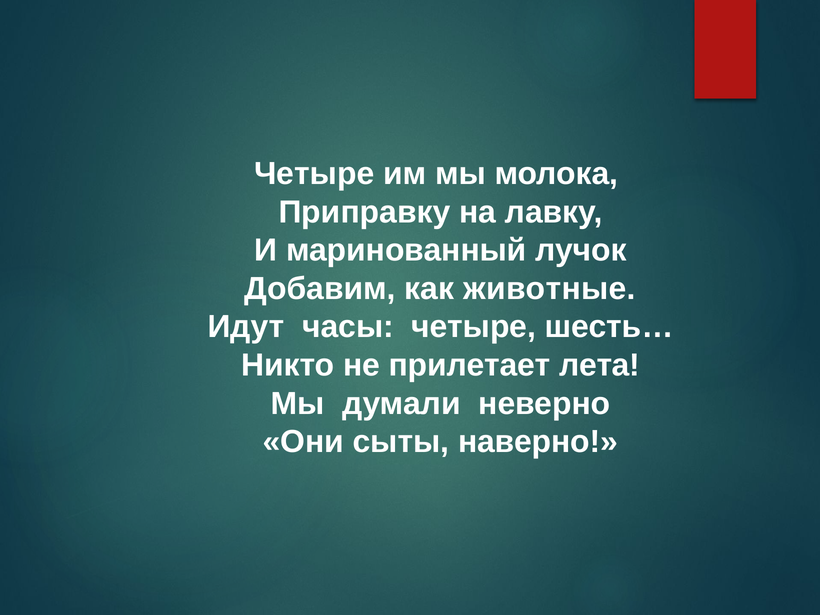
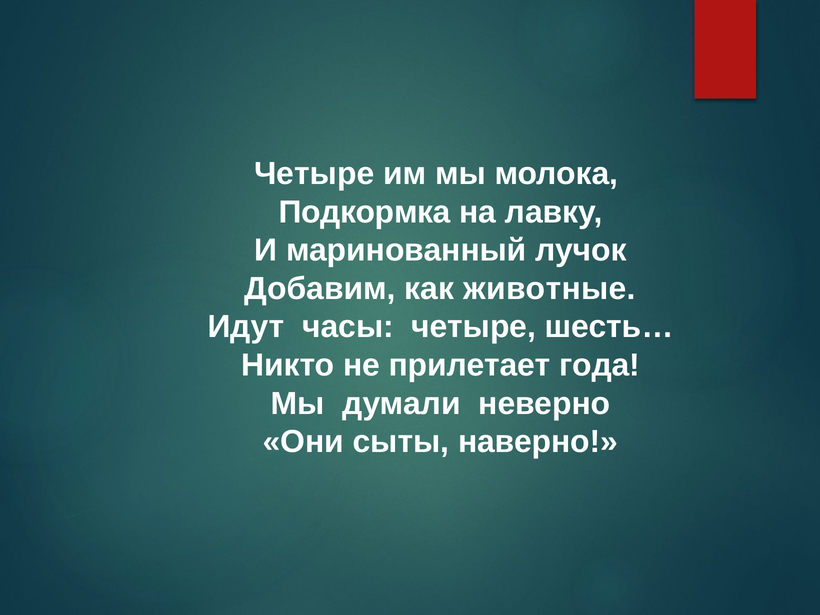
Приправку: Приправку -> Подкормка (365, 212)
лета: лета -> года (600, 365)
